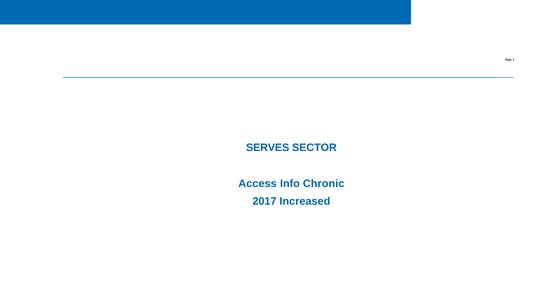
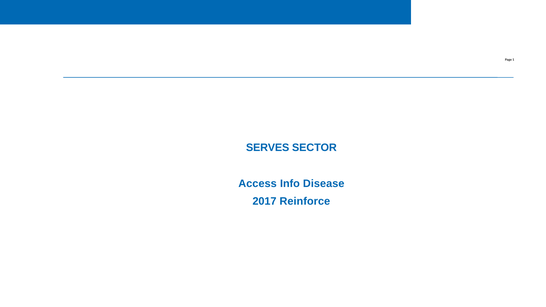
Chronic: Chronic -> Disease (324, 184)
Increased: Increased -> Reinforce (305, 202)
